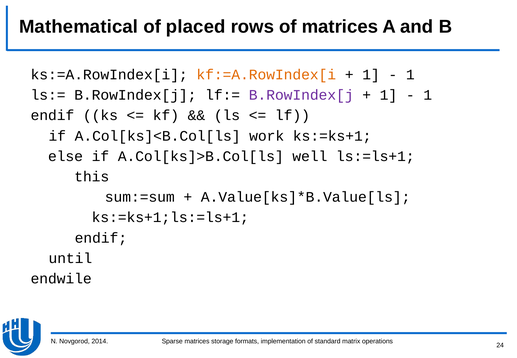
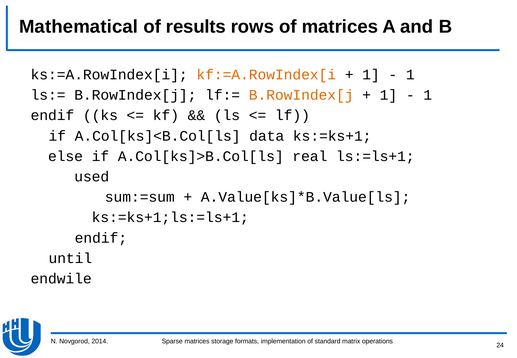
placed: placed -> results (196, 27)
B.RowIndex[j colour: purple -> orange (301, 95)
work: work -> data (267, 136)
well: well -> real (310, 156)
this: this -> used (92, 177)
